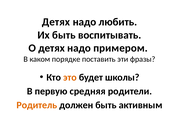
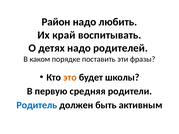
Детях: Детях -> Район (56, 22)
Их быть: быть -> край (64, 35)
примером: примером -> родителей (121, 48)
Родитель colour: orange -> blue (37, 105)
